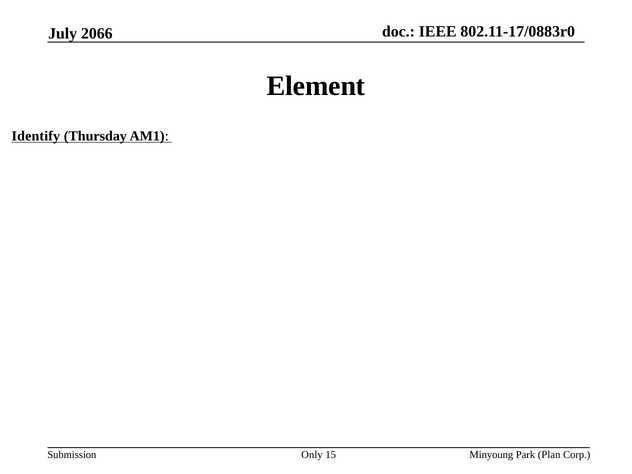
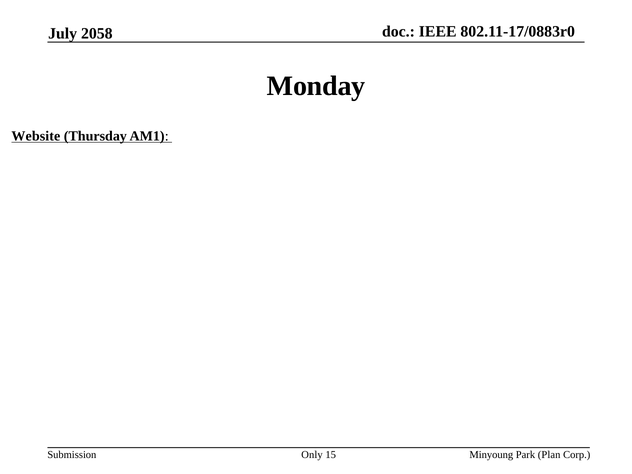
2066: 2066 -> 2058 (97, 34)
Element: Element -> Monday (316, 86)
Identify: Identify -> Website (36, 136)
